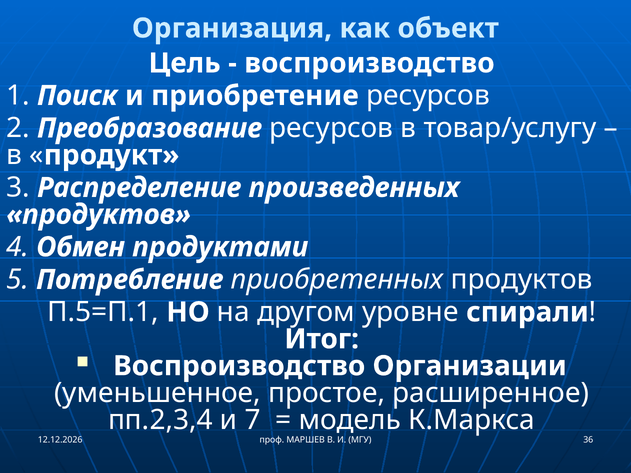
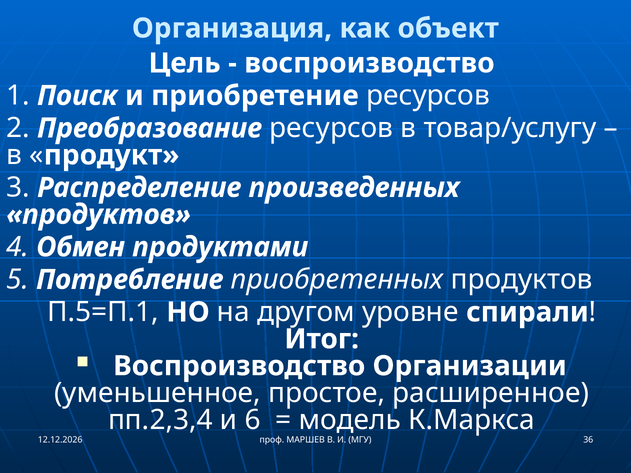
7: 7 -> 6 (253, 420)
